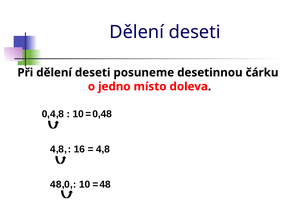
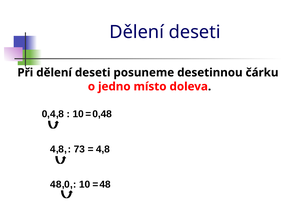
16: 16 -> 73 (79, 149)
